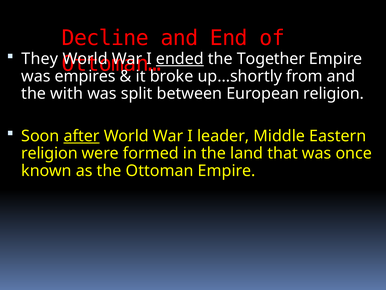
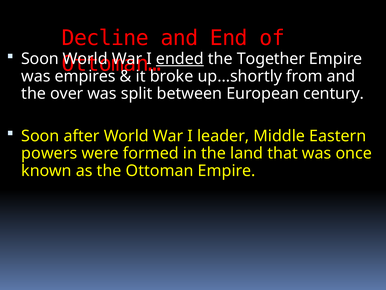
They: They -> Soon (40, 59)
with: with -> over (67, 94)
European religion: religion -> century (334, 94)
after underline: present -> none (82, 136)
religion: religion -> powers (49, 153)
